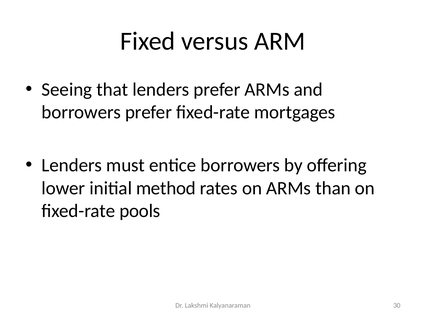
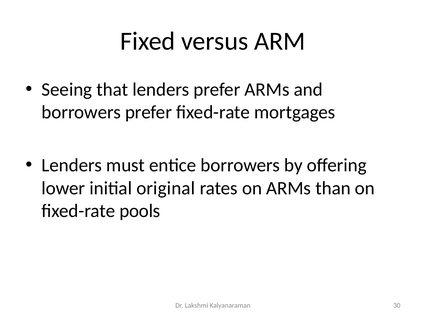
method: method -> original (166, 188)
